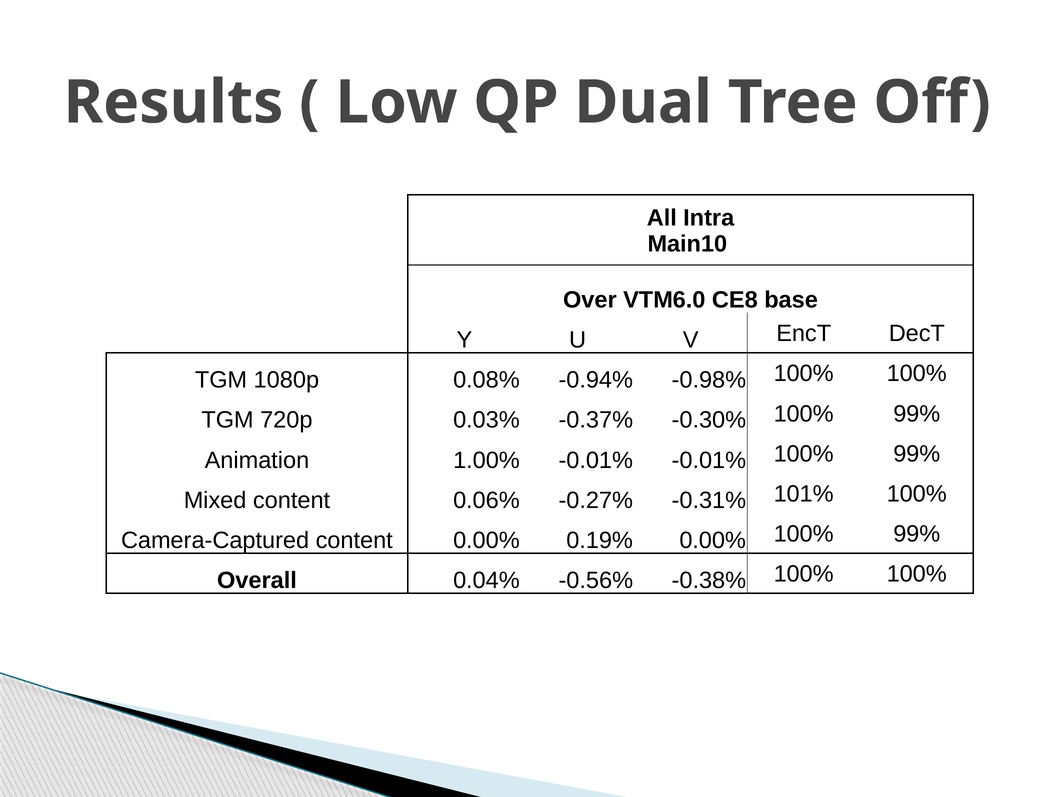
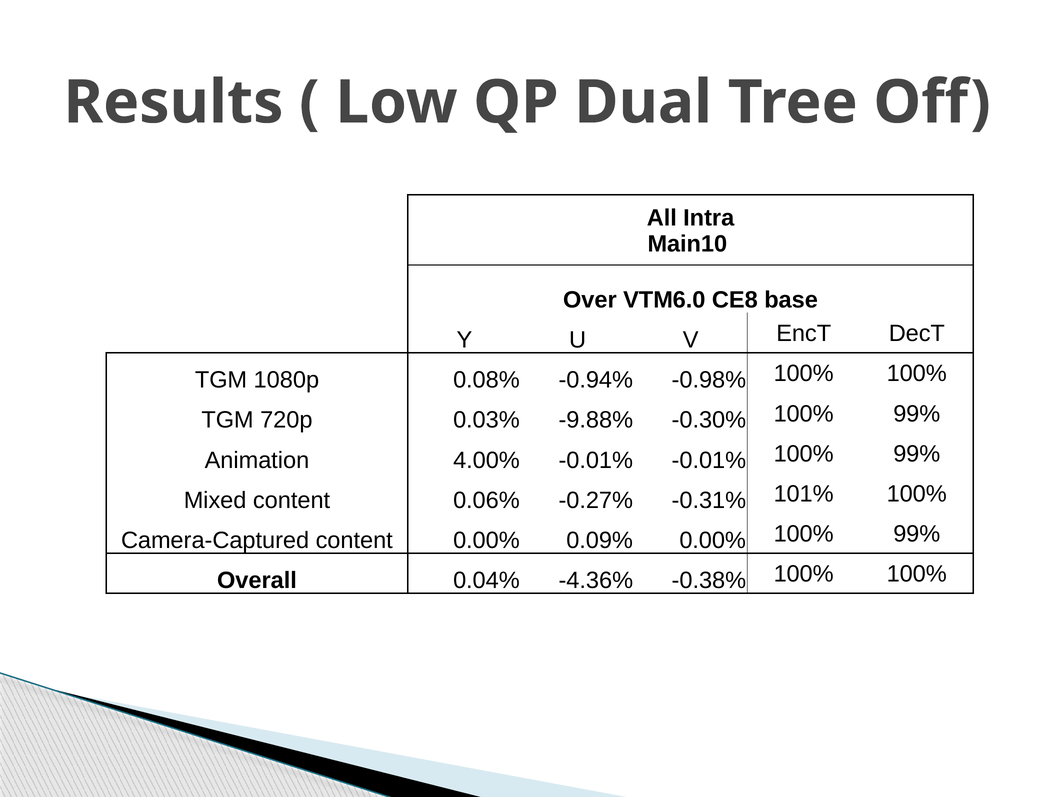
-0.37%: -0.37% -> -9.88% (596, 420)
1.00%: 1.00% -> 4.00% (486, 460)
0.19%: 0.19% -> 0.09% (600, 540)
-0.56%: -0.56% -> -4.36% (596, 580)
